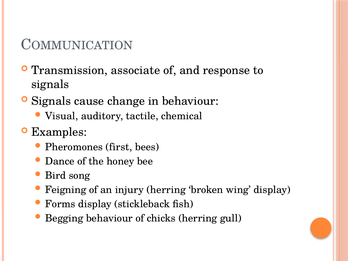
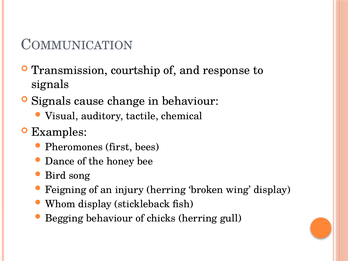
associate: associate -> courtship (136, 70)
Forms: Forms -> Whom (60, 204)
